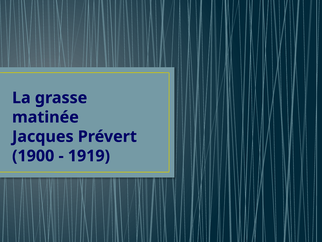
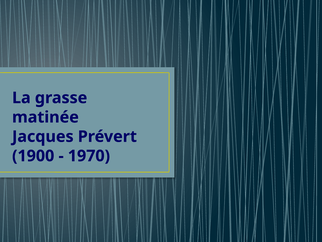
1919: 1919 -> 1970 (89, 156)
